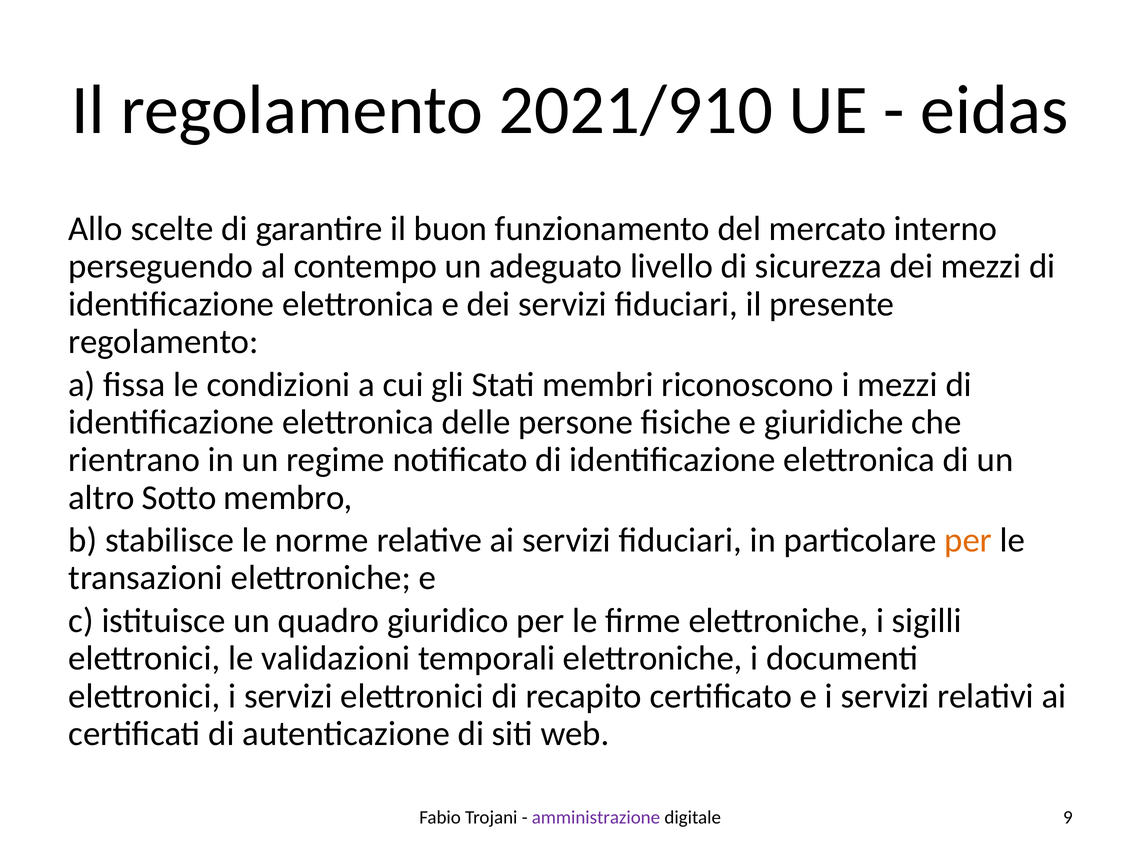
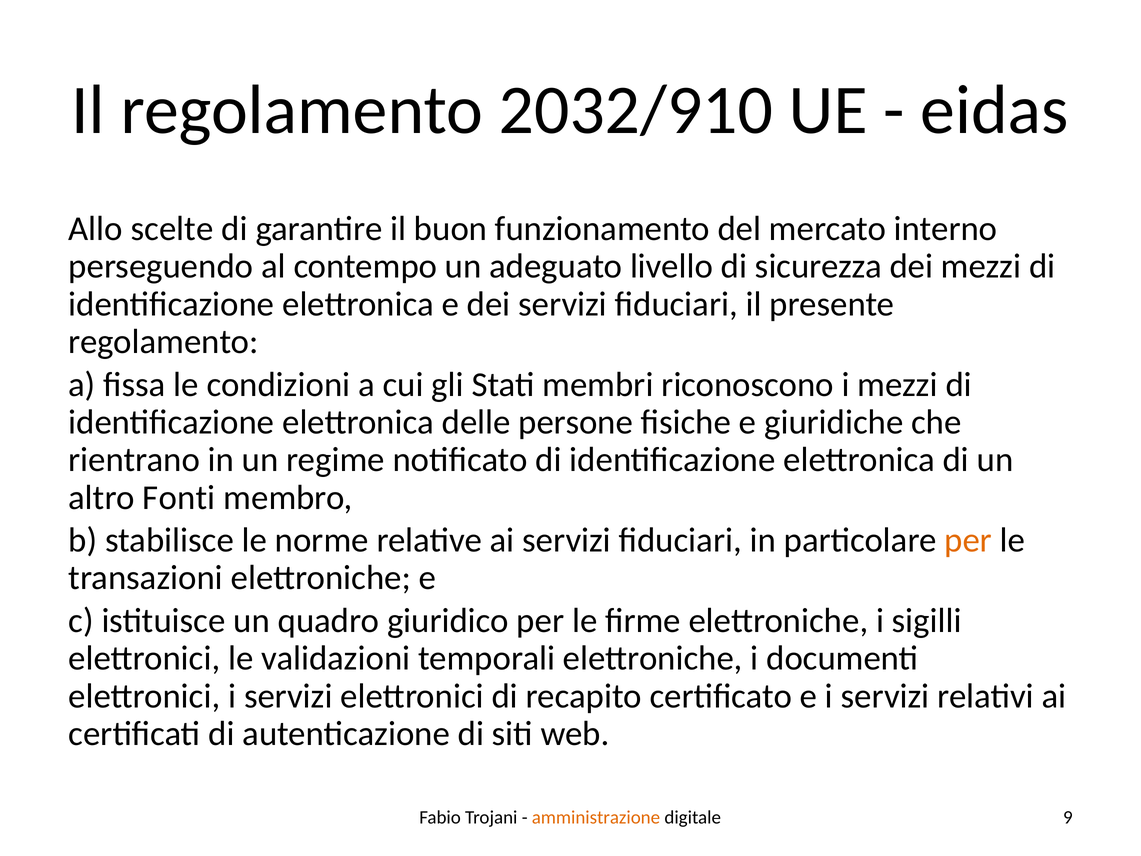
2021/910: 2021/910 -> 2032/910 (636, 110)
Sotto: Sotto -> Fonti (179, 497)
amministrazione colour: purple -> orange (596, 817)
